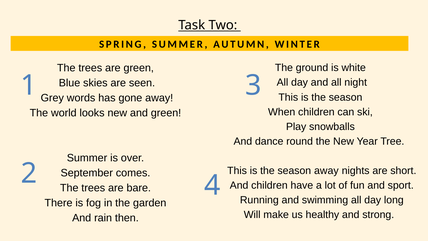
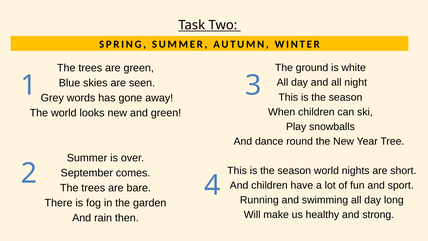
season away: away -> world (326, 171)
